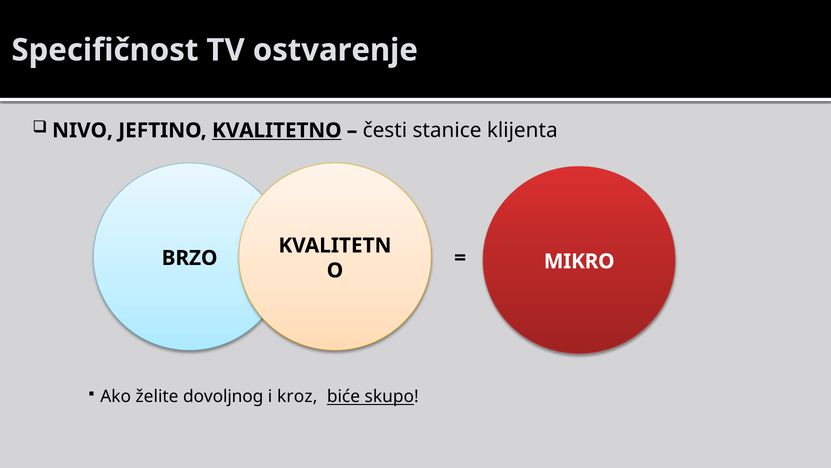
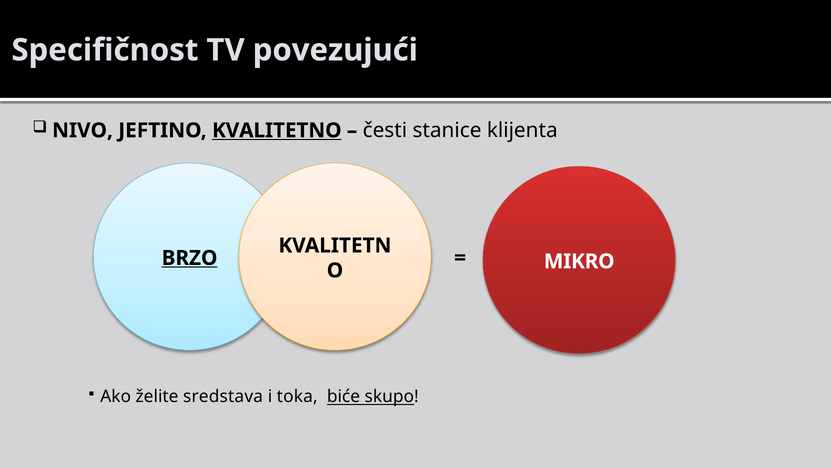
ostvarenje: ostvarenje -> povezujući (335, 50)
BRZO underline: none -> present (190, 258)
dovoljnog: dovoljnog -> sredstava (223, 396)
kroz: kroz -> toka (297, 396)
